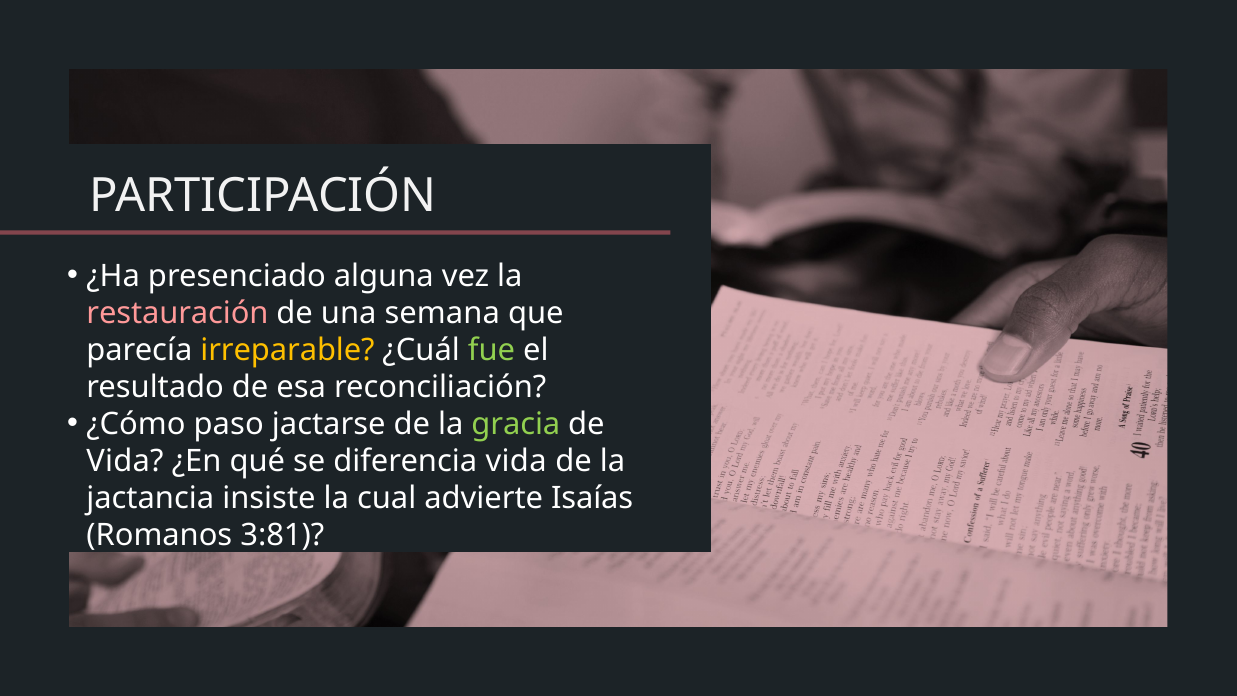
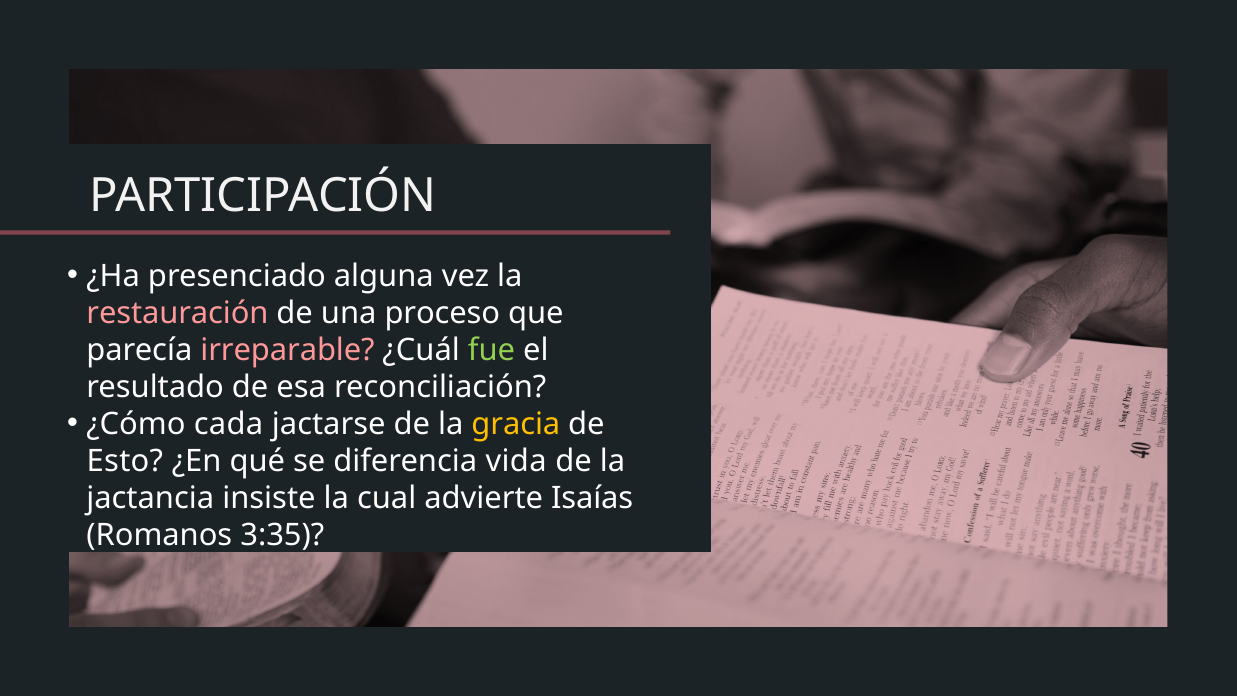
semana: semana -> proceso (442, 313)
irreparable colour: yellow -> pink (288, 350)
paso: paso -> cada (229, 424)
gracia colour: light green -> yellow (516, 424)
Vida: Vida -> Esto (125, 461)
3:81: 3:81 -> 3:35 (282, 536)
